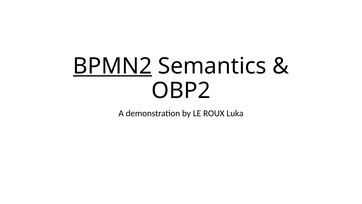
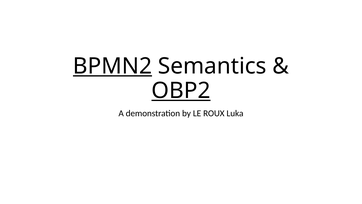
OBP2 underline: none -> present (181, 90)
